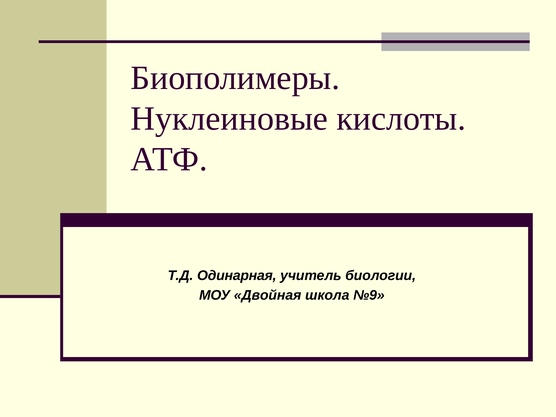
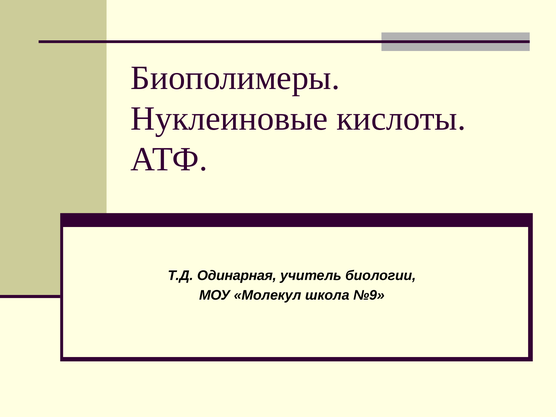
Двойная: Двойная -> Молекул (268, 295)
